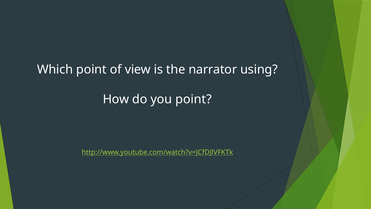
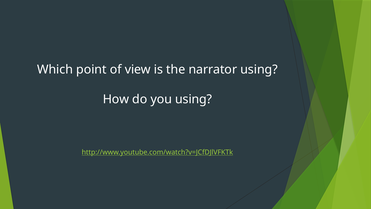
you point: point -> using (194, 99)
